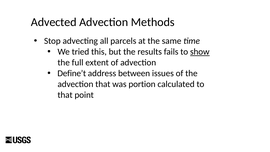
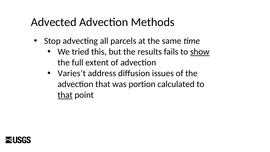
Define’t: Define’t -> Varies’t (72, 73)
between: between -> diffusion (134, 73)
that underline: none -> present (65, 95)
